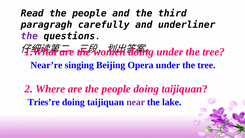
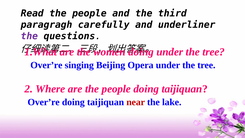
Near’re: Near’re -> Over’re (46, 65)
Tries’re: Tries’re -> Over’re (44, 102)
near colour: purple -> red (136, 102)
